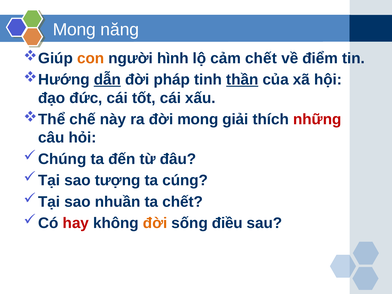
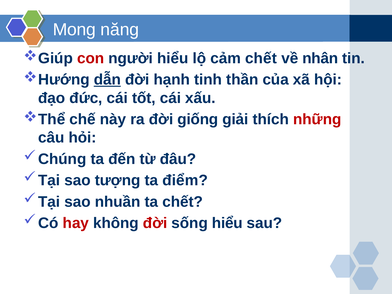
con colour: orange -> red (91, 58)
người hình: hình -> hiểu (173, 58)
điểm: điểm -> nhân (320, 58)
pháp: pháp -> hạnh (172, 80)
thần underline: present -> none (242, 80)
đời mong: mong -> giống (198, 119)
cúng: cúng -> điểm (185, 180)
đời colour: orange -> red (155, 223)
sống điều: điều -> hiểu (227, 223)
